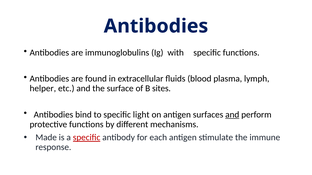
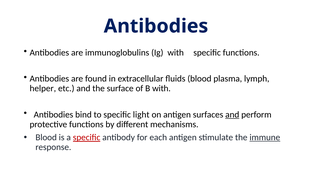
B sites: sites -> with (161, 89)
Made: Made -> Blood (46, 138)
immune underline: none -> present (265, 138)
